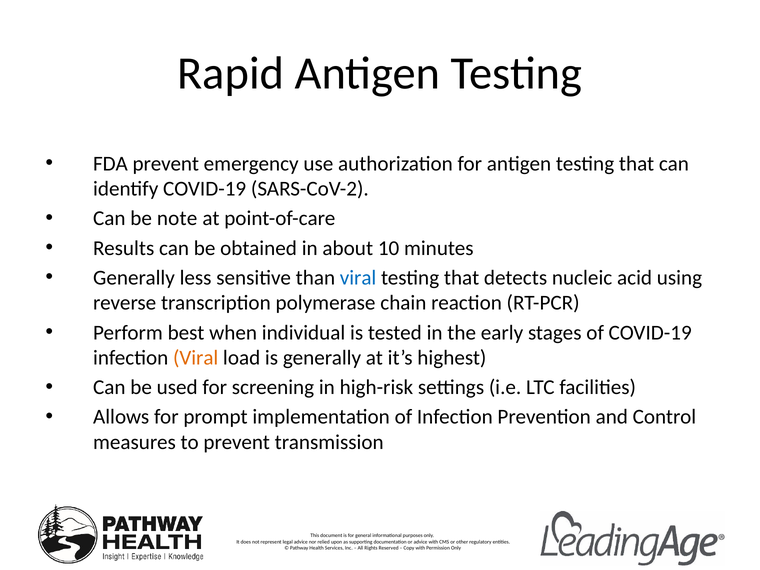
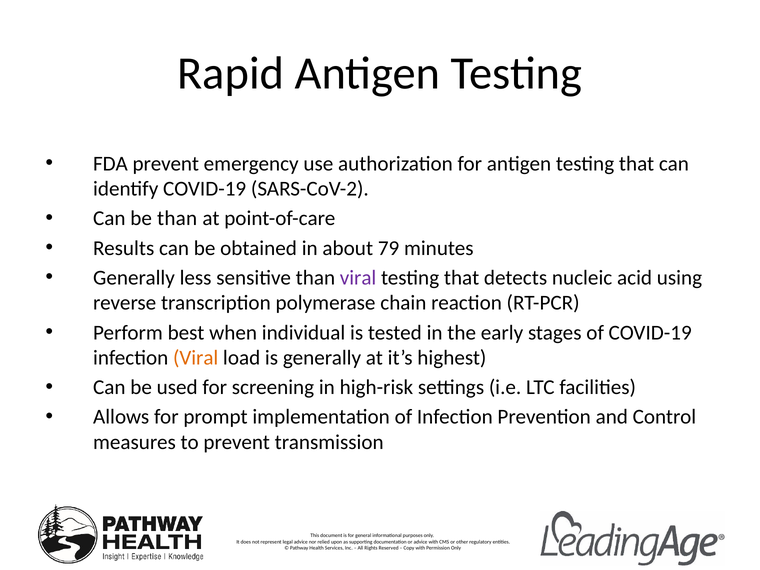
be note: note -> than (177, 219)
10: 10 -> 79 (389, 248)
viral colour: blue -> purple (358, 278)
